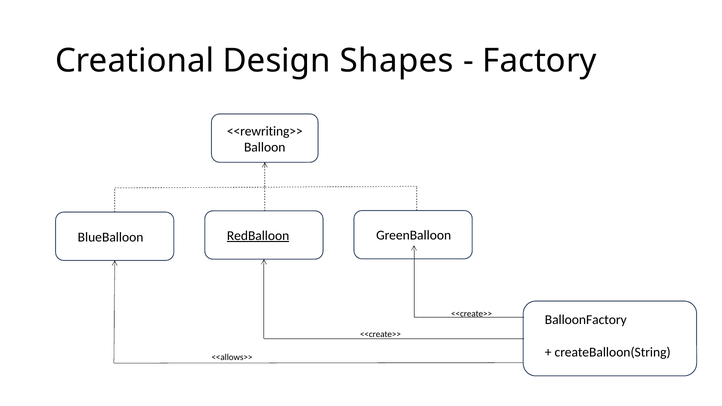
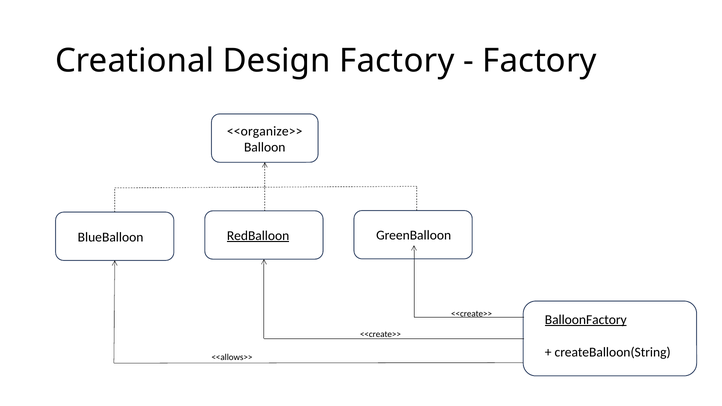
Design Shapes: Shapes -> Factory (397, 61)
<<rewriting>>: <<rewriting>> -> <<organize>> (265, 131)
BalloonFactory underline: none -> present (586, 320)
